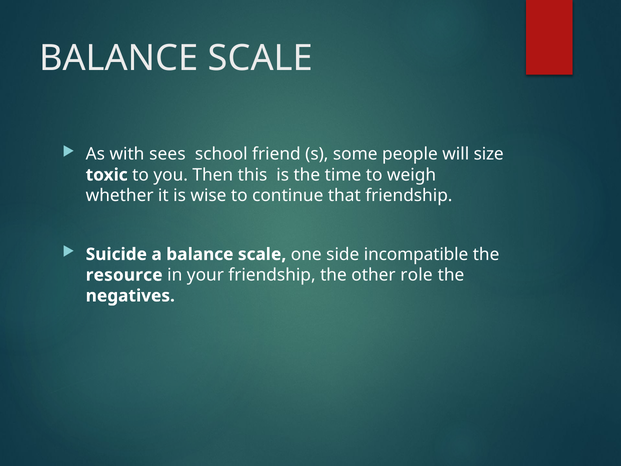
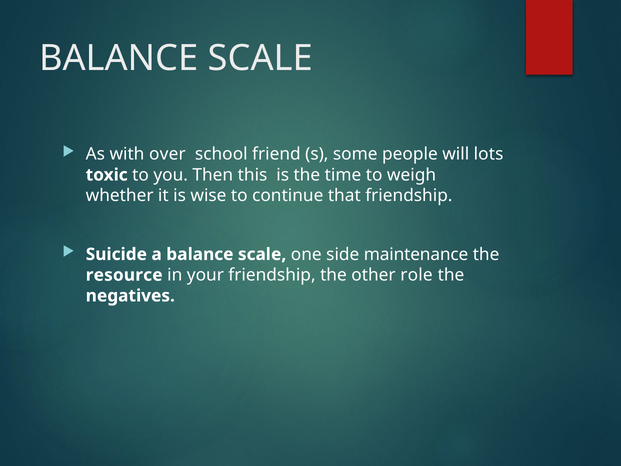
sees: sees -> over (167, 154)
size: size -> lots (489, 154)
incompatible: incompatible -> maintenance (416, 254)
